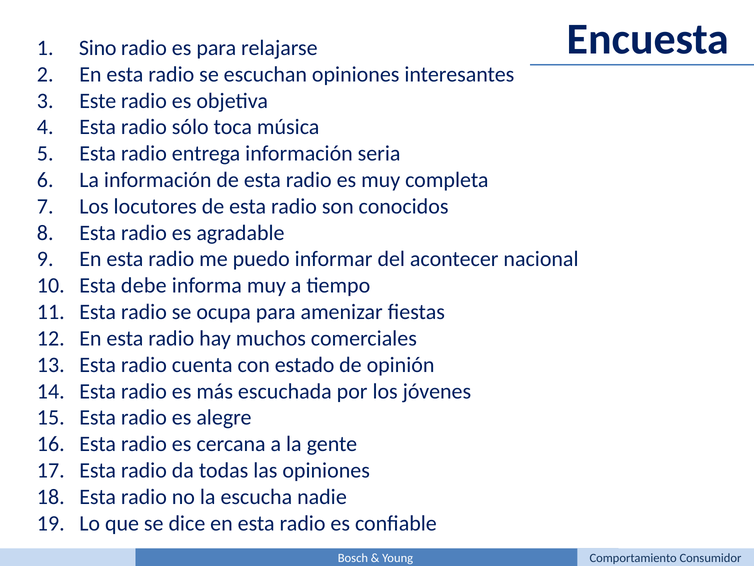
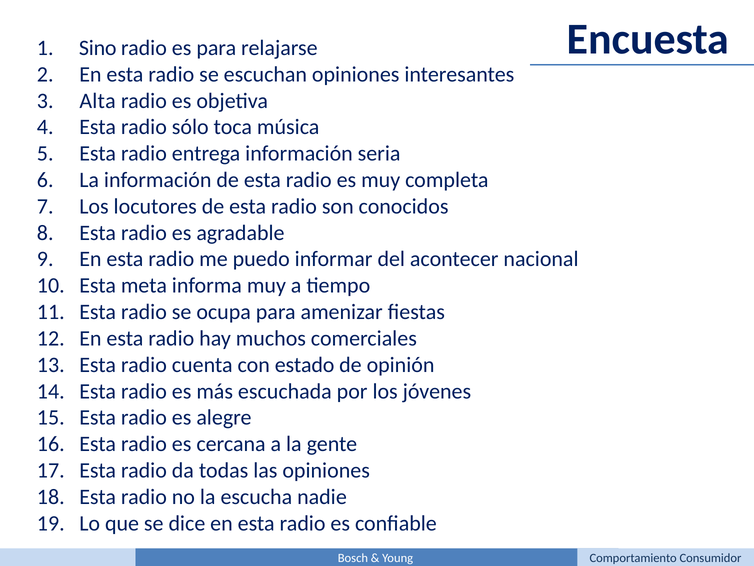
Este: Este -> Alta (98, 101)
debe: debe -> meta (144, 285)
